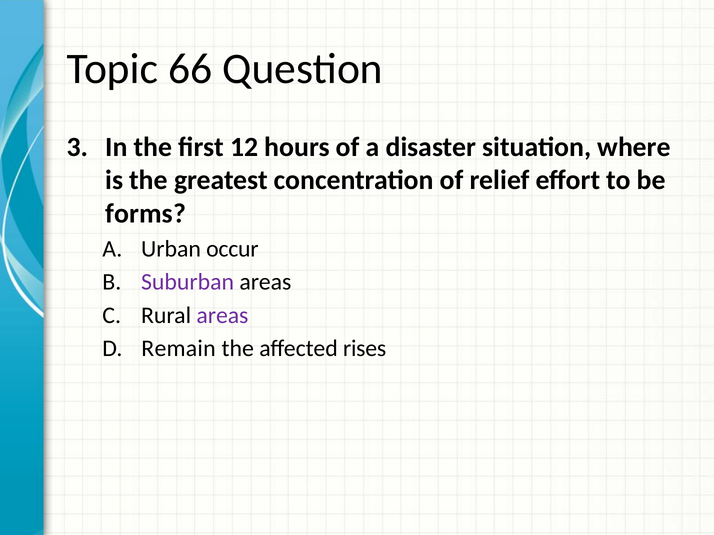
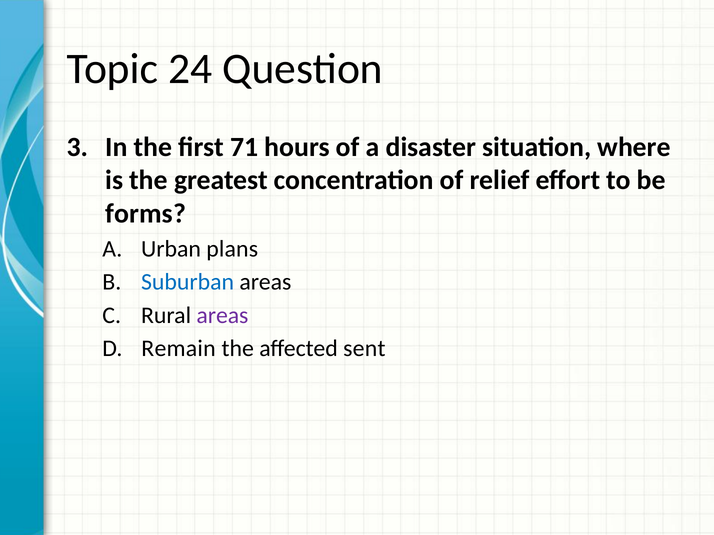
66: 66 -> 24 (190, 69)
12: 12 -> 71 (244, 147)
occur: occur -> plans (232, 249)
Suburban colour: purple -> blue (188, 282)
rises: rises -> sent (364, 349)
